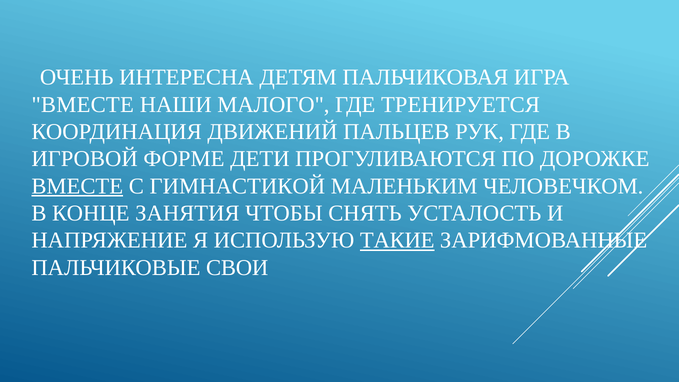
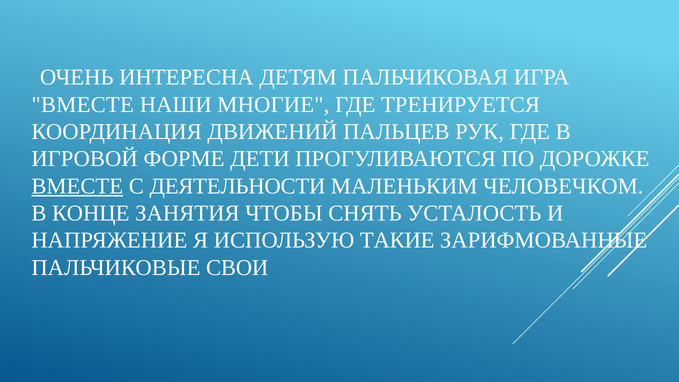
МАЛОГО: МАЛОГО -> МНОГИЕ (273, 105)
ГИМНАСТИКОЙ: ГИМНАСТИКОЙ -> ДЕЯТЕЛЬНОСТИ (237, 186)
ТАКИЕ underline: present -> none (397, 240)
